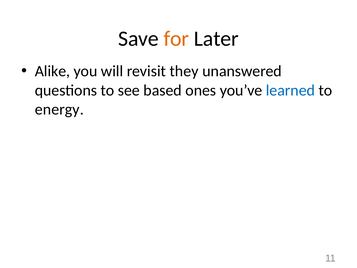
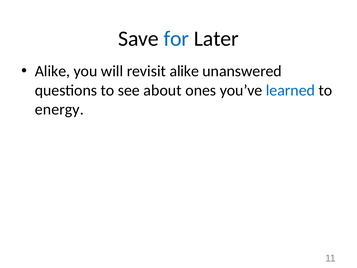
for colour: orange -> blue (176, 39)
revisit they: they -> alike (184, 71)
based: based -> about (163, 90)
